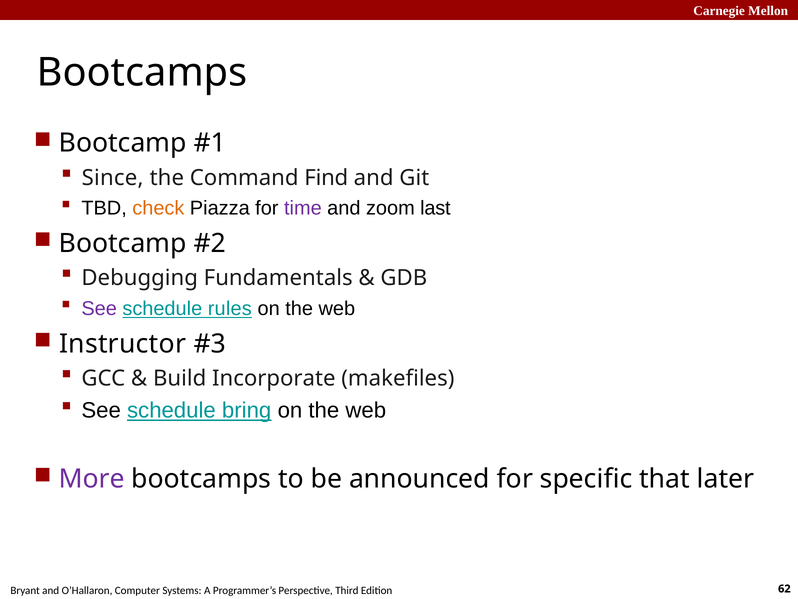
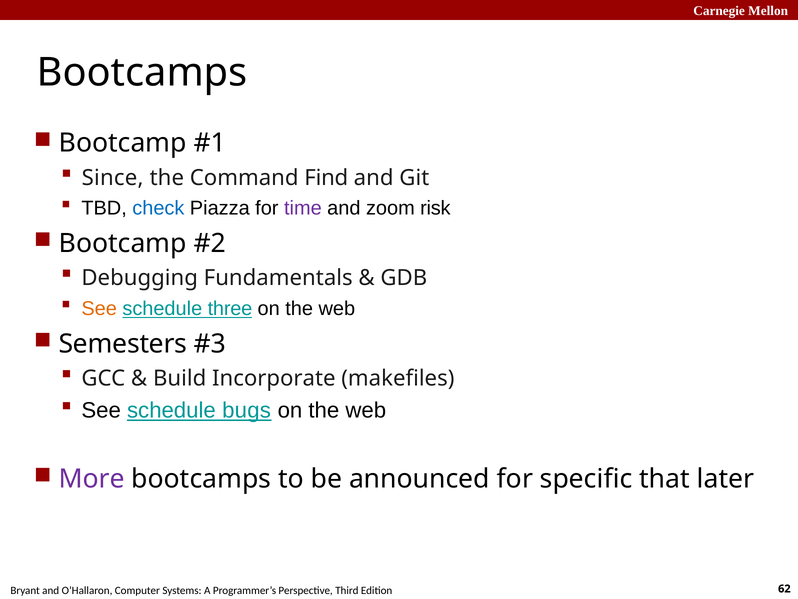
check colour: orange -> blue (158, 208)
last: last -> risk (435, 208)
See colour: purple -> orange (99, 308)
rules: rules -> three (230, 308)
Instructor: Instructor -> Semesters (123, 343)
bring: bring -> bugs (247, 410)
